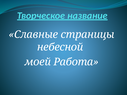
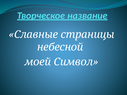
Работа: Работа -> Символ (76, 62)
